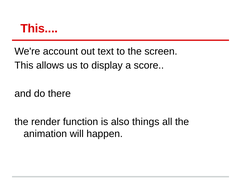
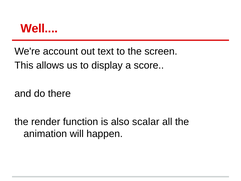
This: This -> Well (39, 29)
things: things -> scalar (146, 122)
